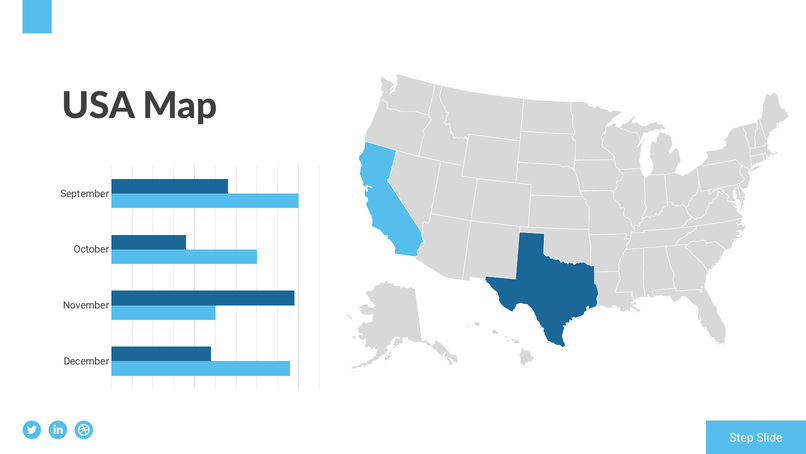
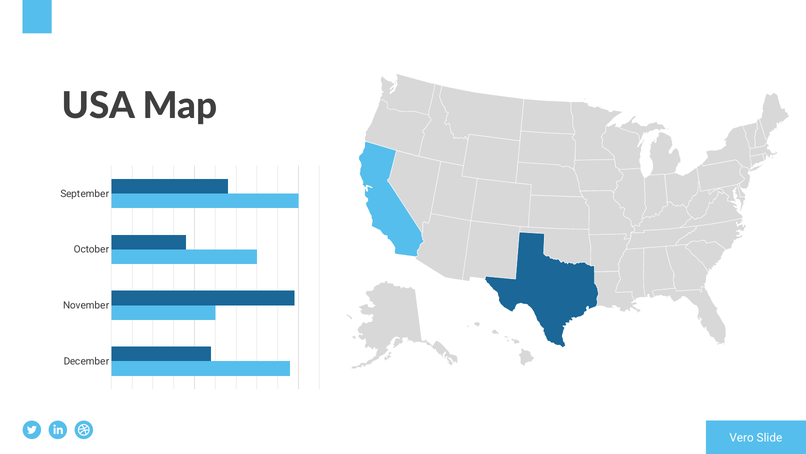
Step: Step -> Vero (742, 437)
